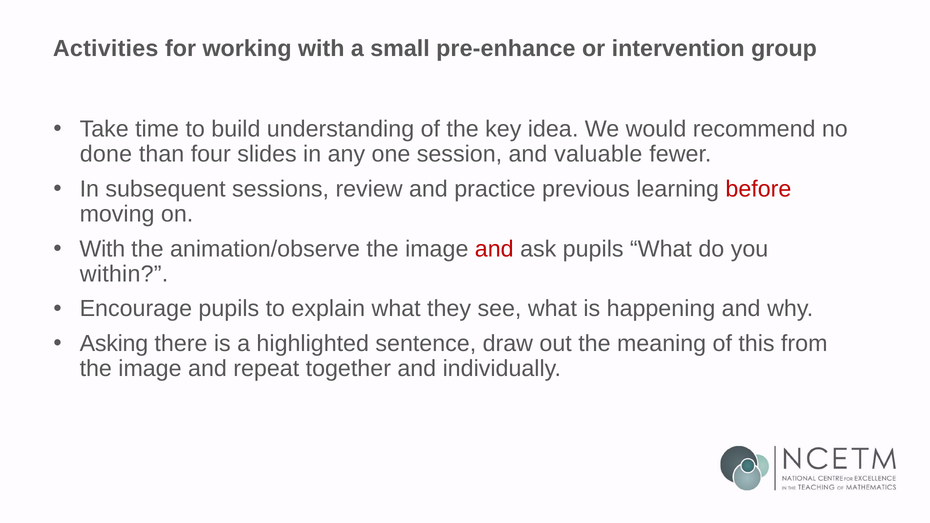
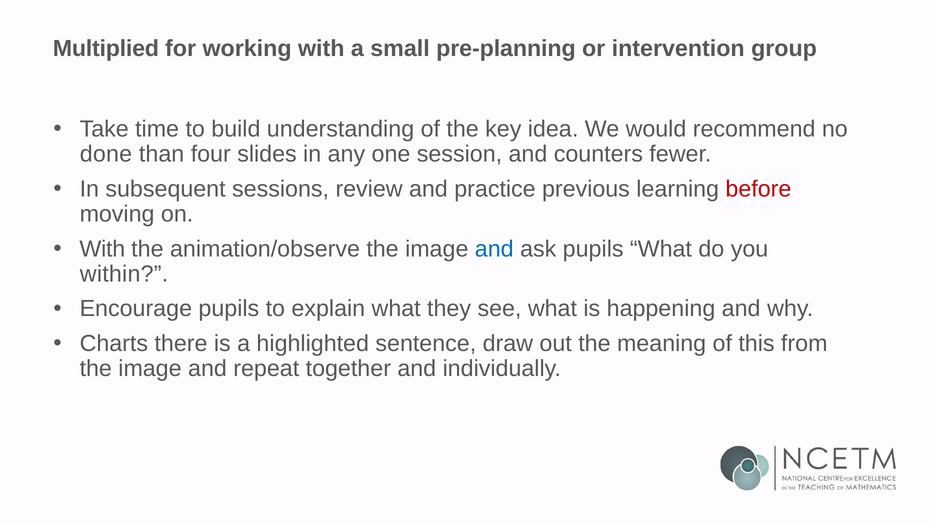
Activities: Activities -> Multiplied (106, 49)
pre-enhance: pre-enhance -> pre-planning (506, 49)
valuable: valuable -> counters (598, 154)
and colour: red -> blue (494, 249)
Asking: Asking -> Charts (114, 344)
